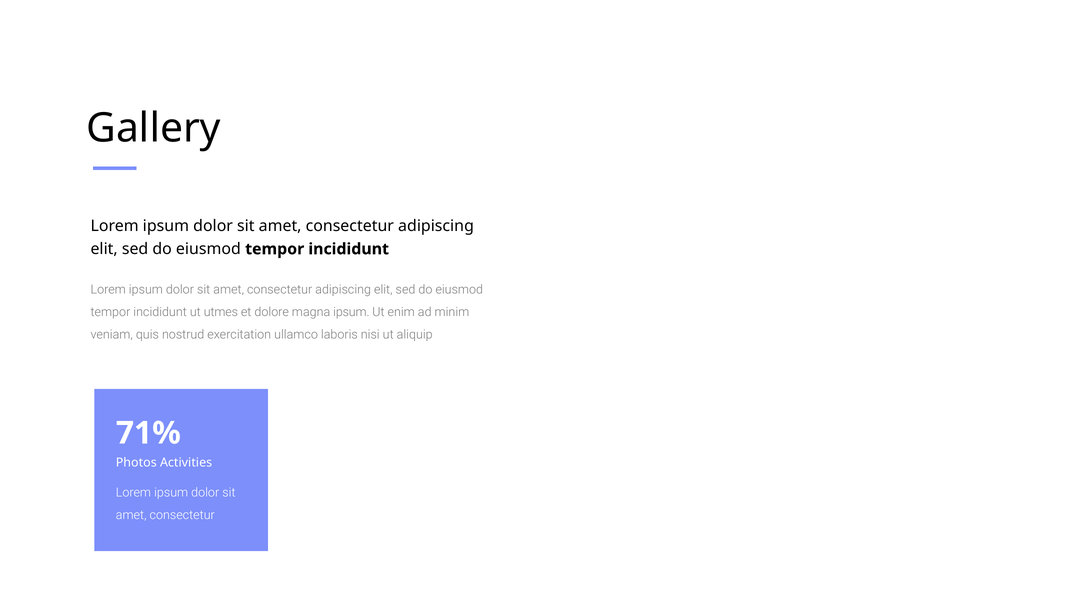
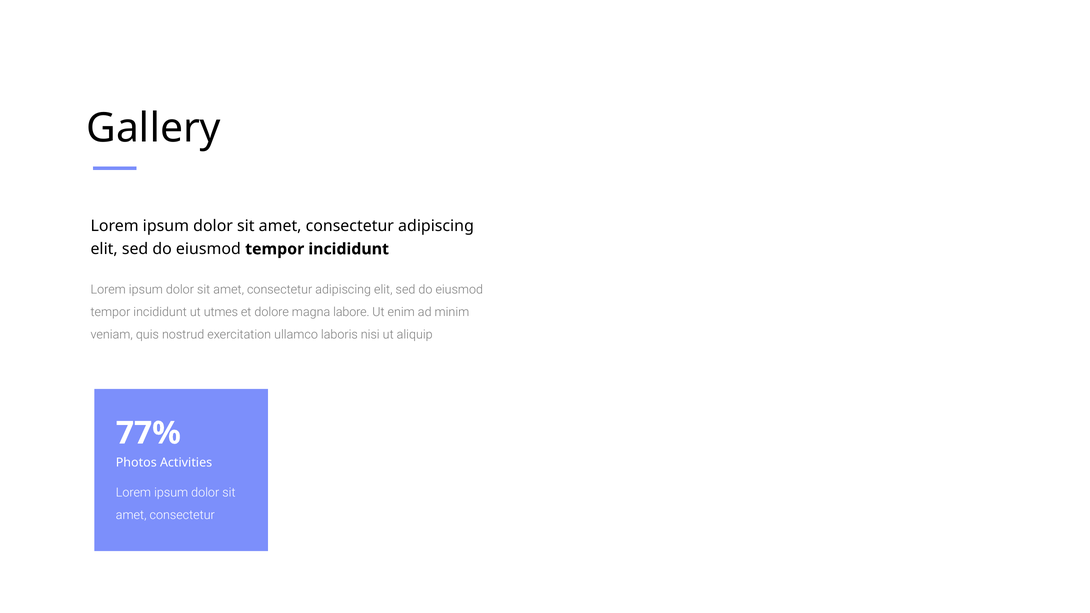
magna ipsum: ipsum -> labore (351, 312)
71%: 71% -> 77% (148, 433)
